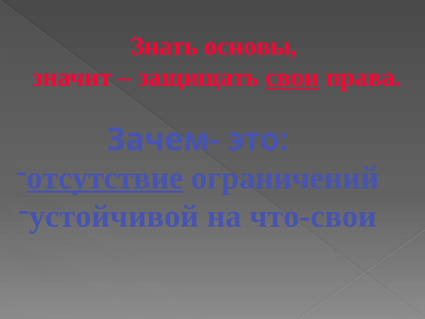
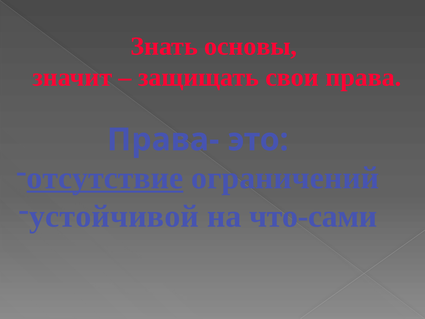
свои underline: present -> none (292, 77)
Зачем-: Зачем- -> Права- (163, 140)
что-свои: что-свои -> что-сами (313, 216)
